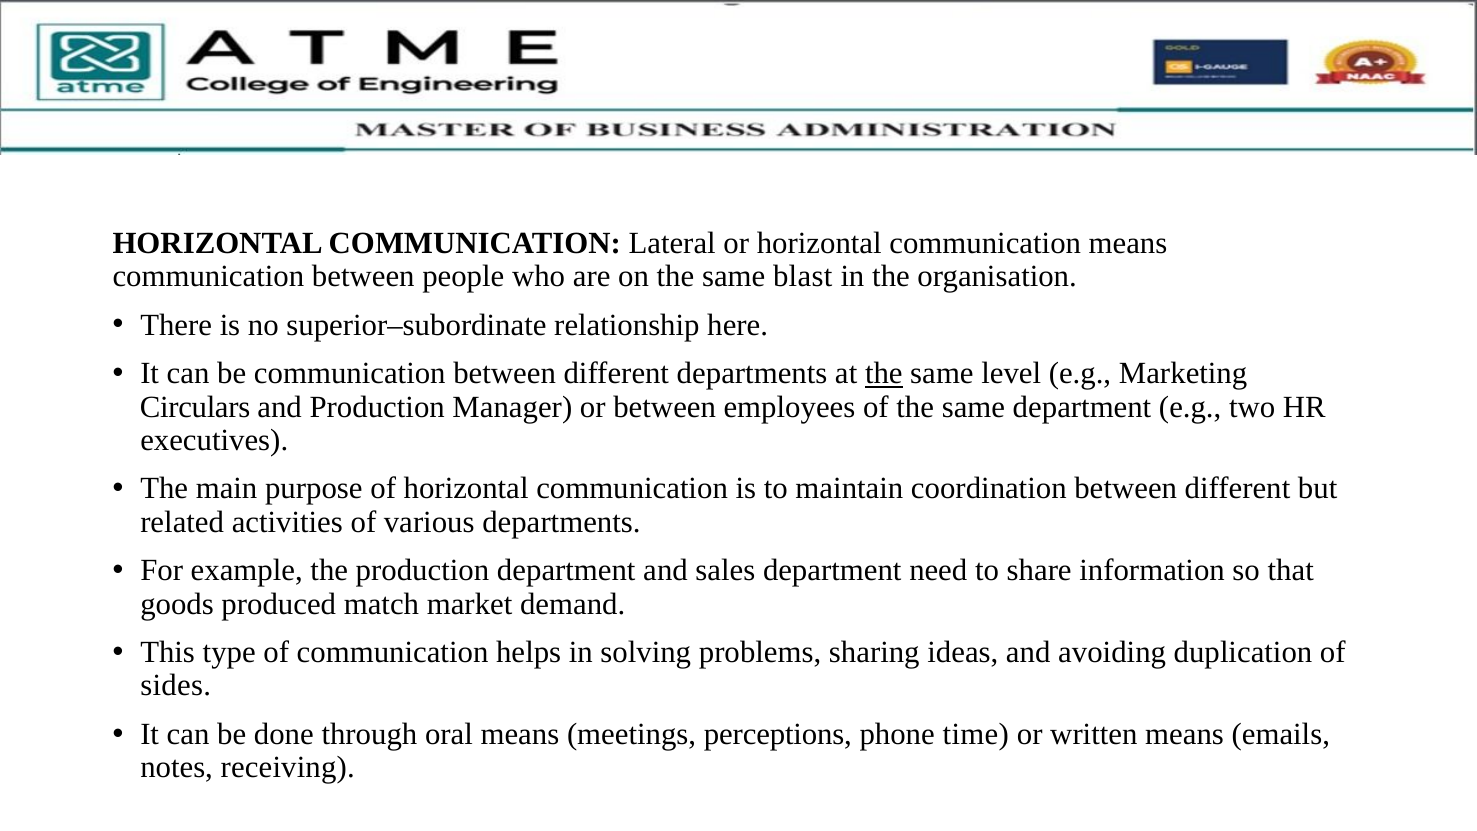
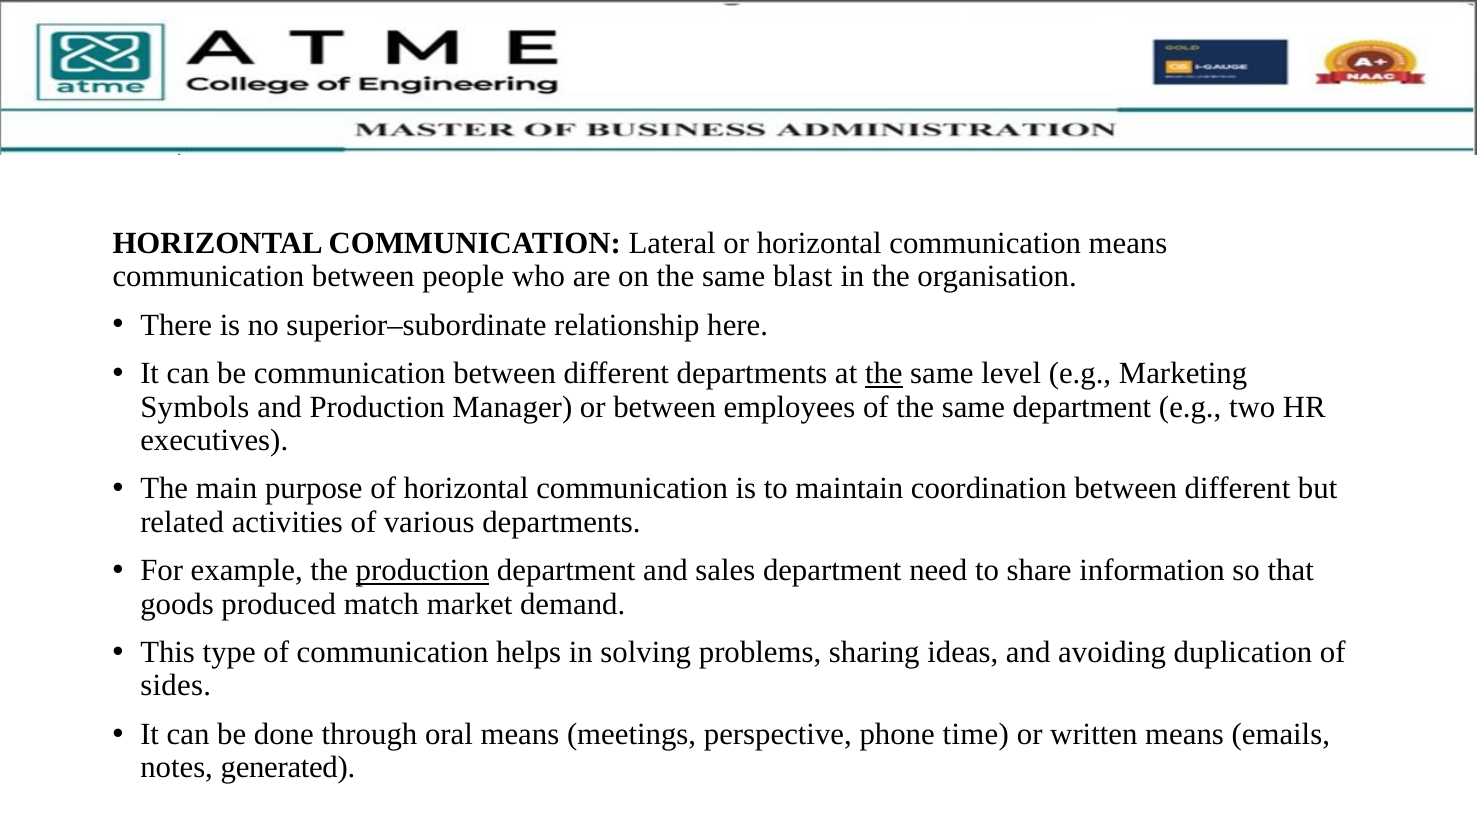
Circulars: Circulars -> Symbols (195, 407)
production underline: none -> present (422, 571)
perceptions: perceptions -> perspective (778, 734)
receiving: receiving -> generated (288, 768)
